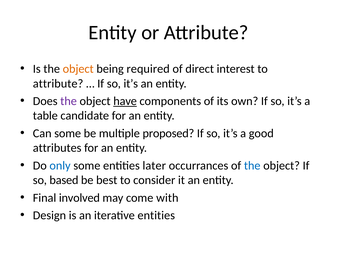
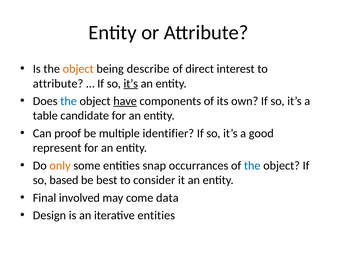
required: required -> describe (148, 69)
it’s underline: none -> present (131, 83)
the colour: purple -> blue (69, 101)
Can some: some -> proof (68, 133)
proposed: proposed -> identifier (168, 133)
attributes: attributes -> represent (57, 148)
only colour: blue -> orange (60, 165)
later: later -> snap (154, 165)
with: with -> data (167, 198)
